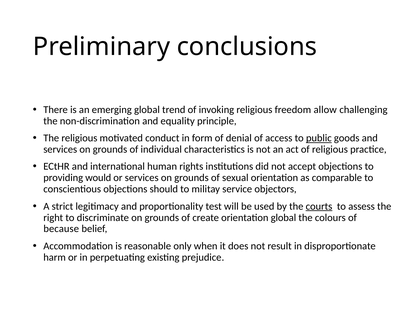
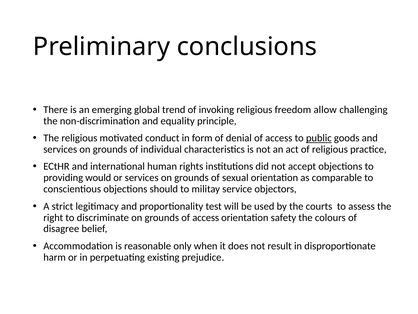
courts underline: present -> none (319, 206)
grounds of create: create -> access (206, 217)
orientation global: global -> safety (283, 217)
because: because -> disagree (61, 228)
